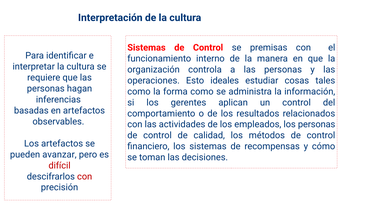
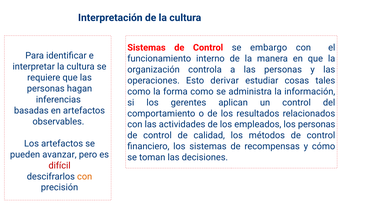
premisas: premisas -> embargo (269, 48)
ideales: ideales -> derivar (225, 80)
con colour: red -> orange (85, 176)
